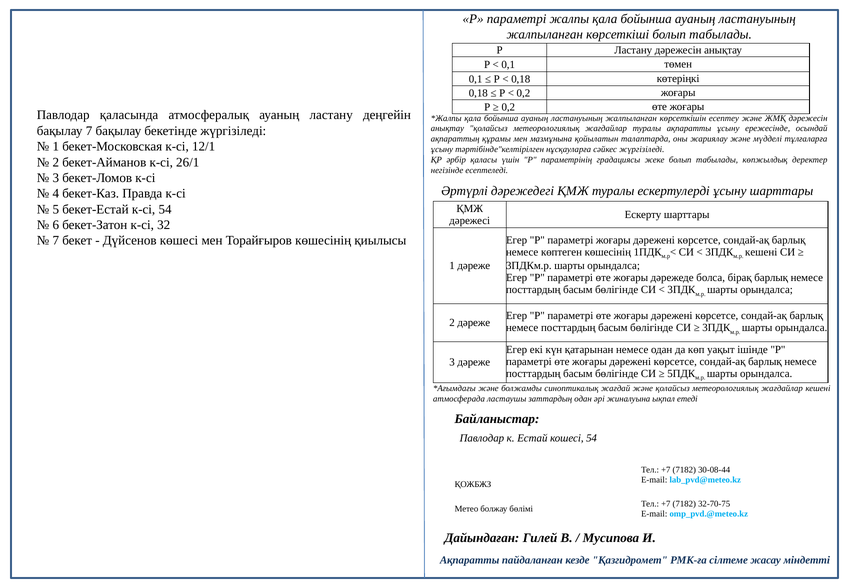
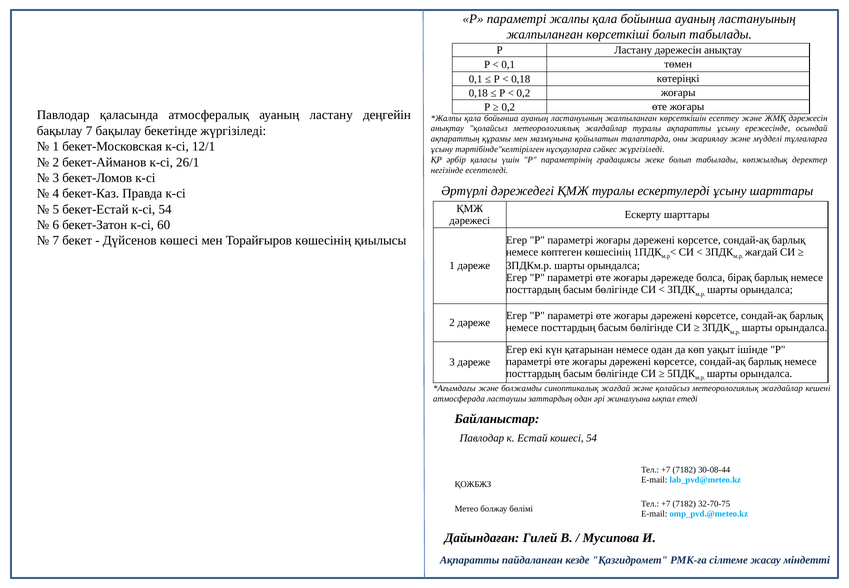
32: 32 -> 60 (164, 225)
кешені: кешені -> жағдай (761, 252)
